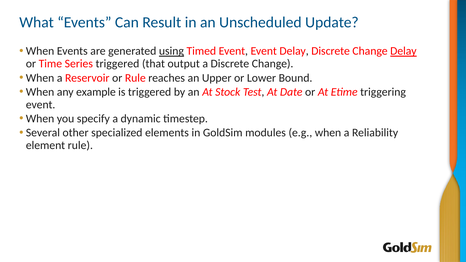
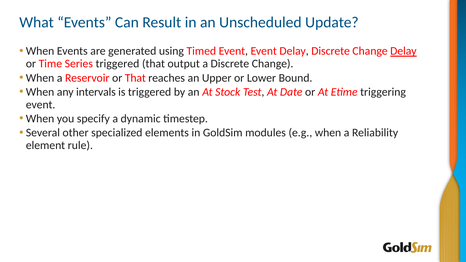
using underline: present -> none (171, 51)
or Rule: Rule -> That (135, 78)
example: example -> intervals (96, 92)
